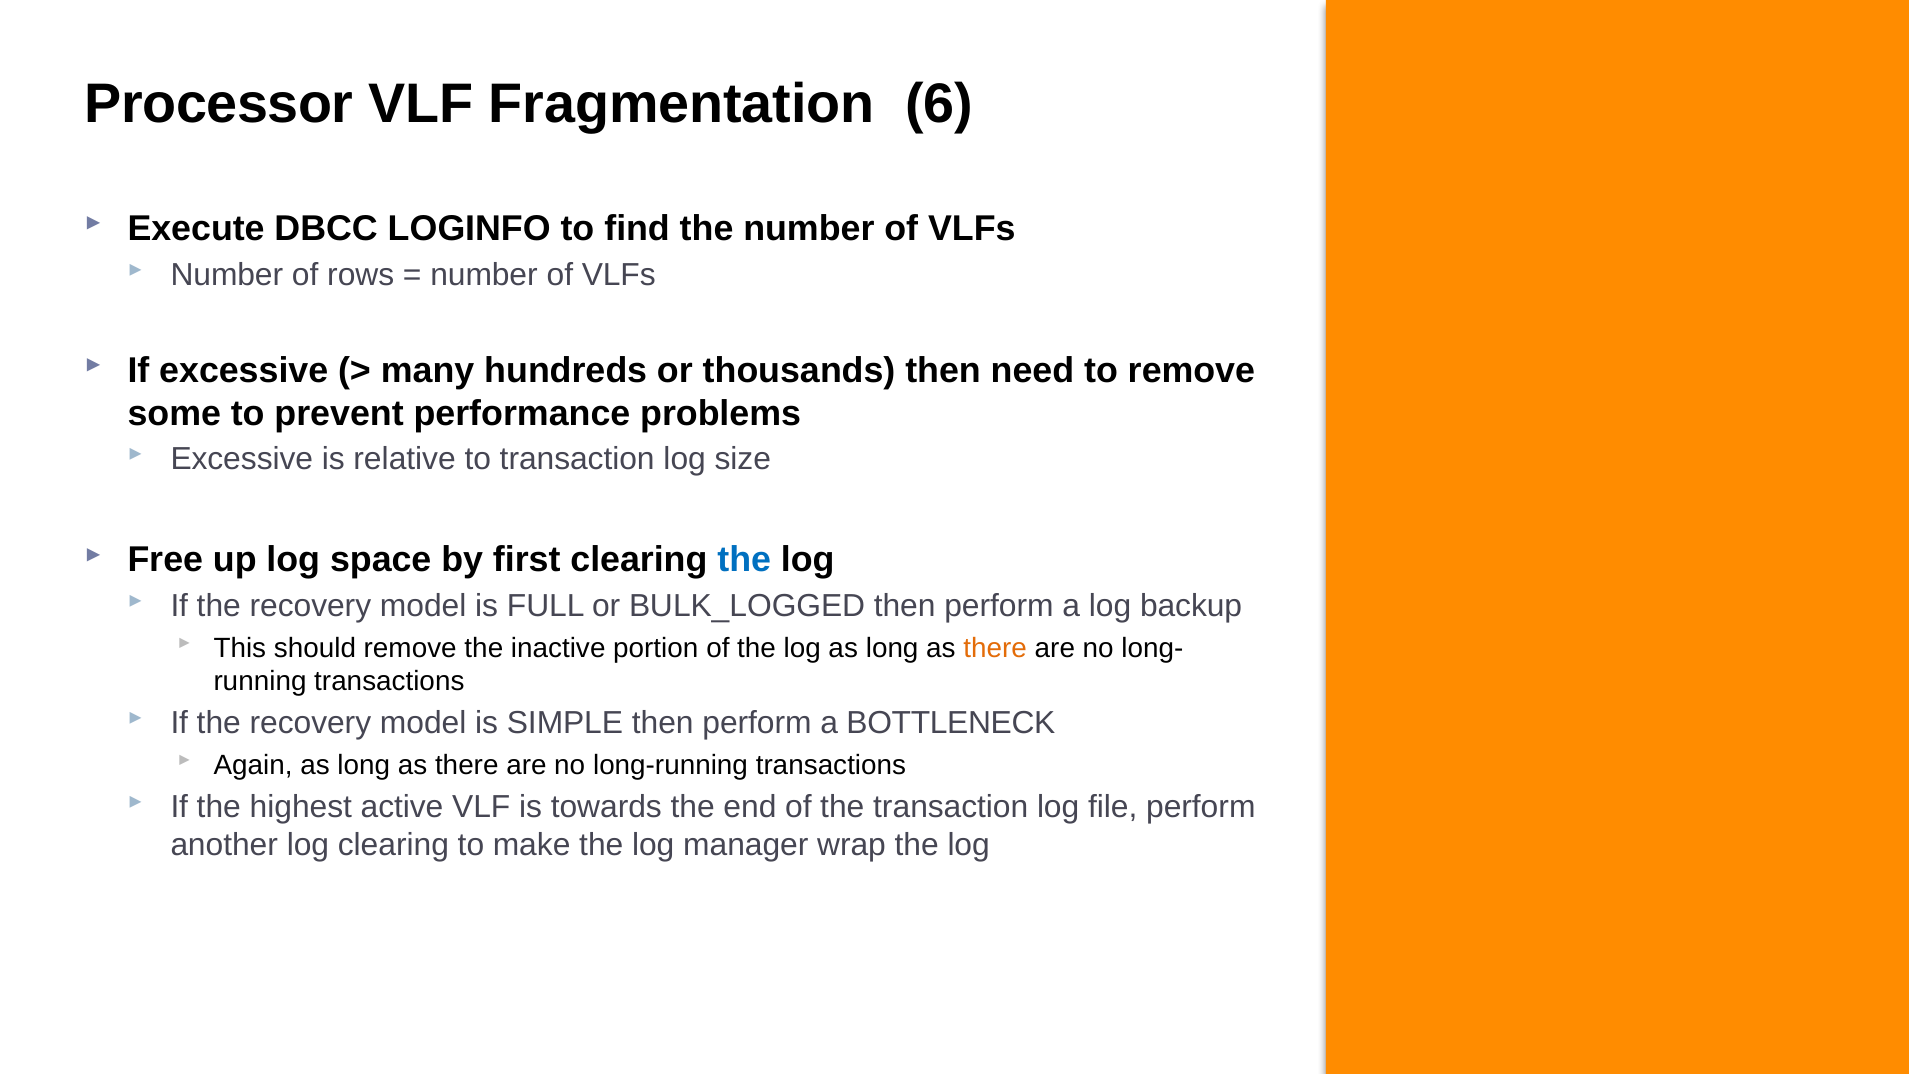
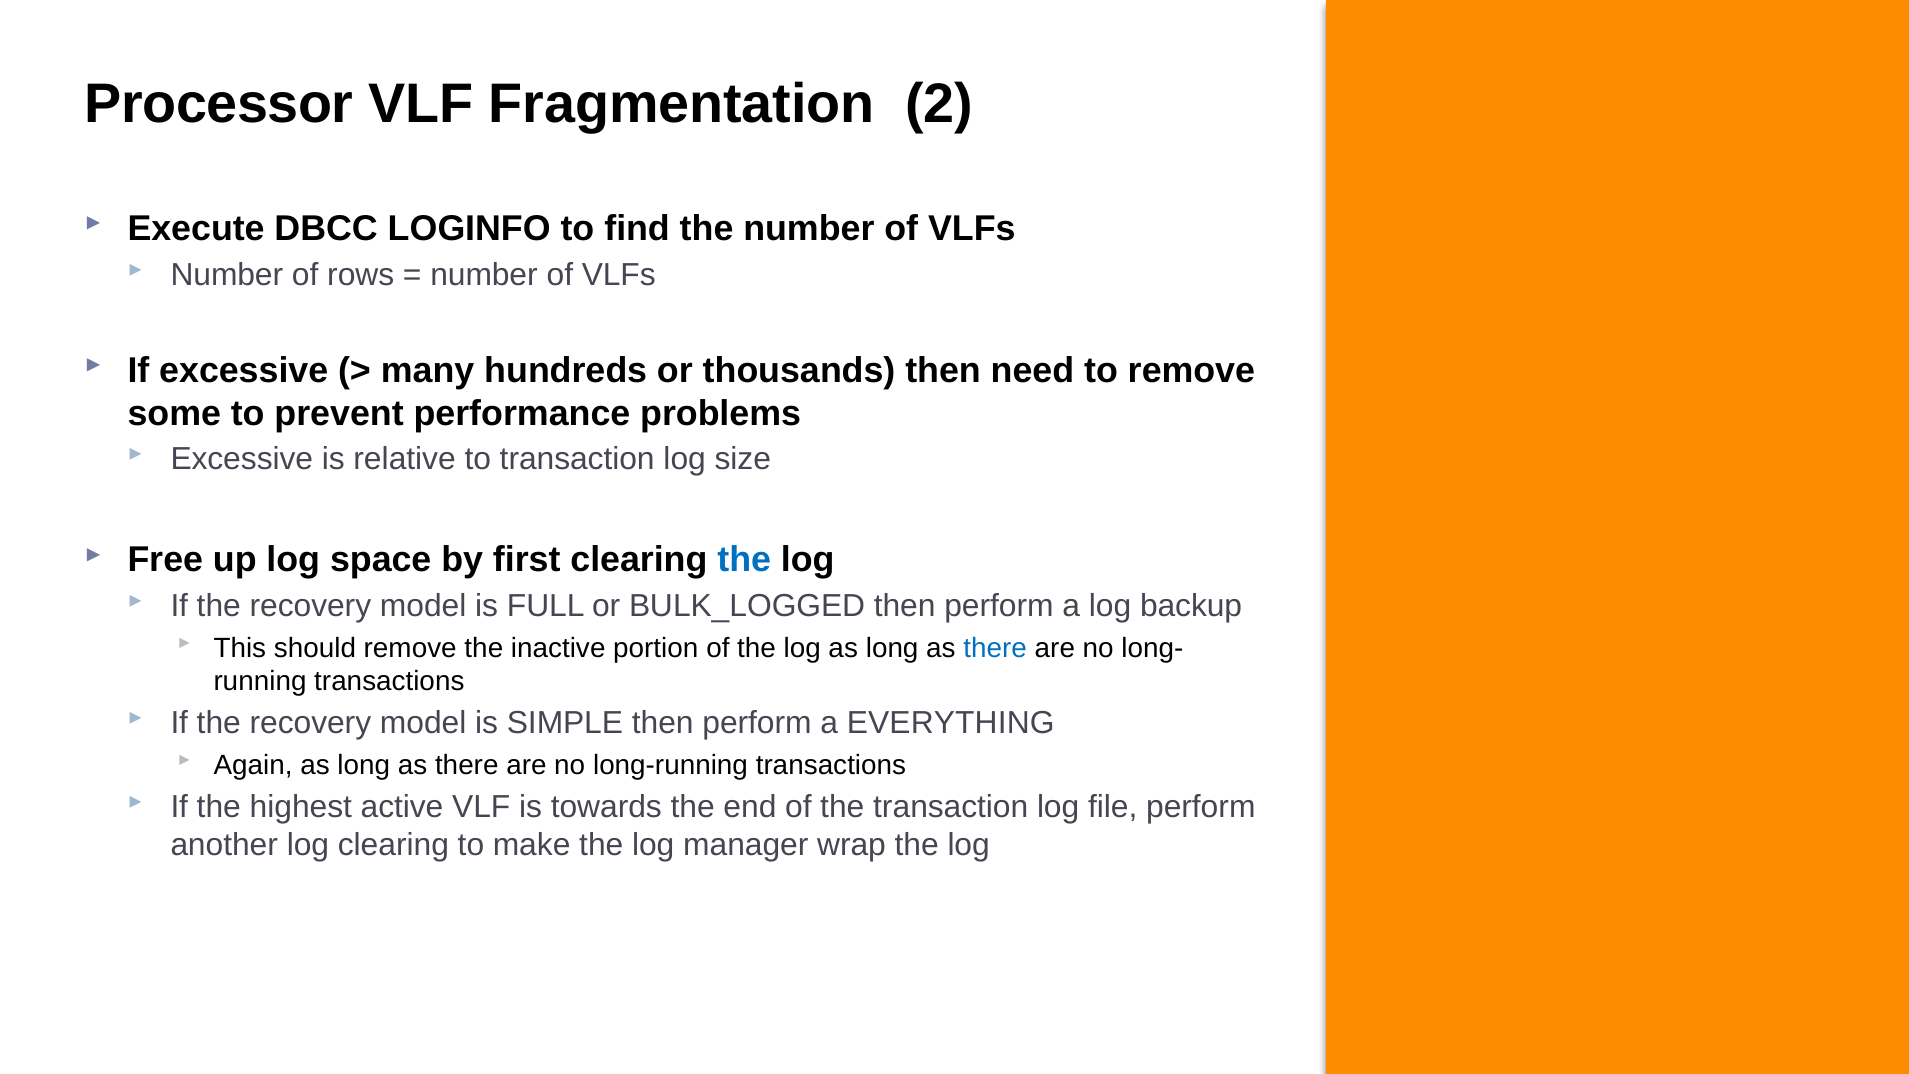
6: 6 -> 2 (939, 104)
there colour: orange -> blue (995, 648)
BOTTLENECK: BOTTLENECK -> EVERYTHING (951, 723)
